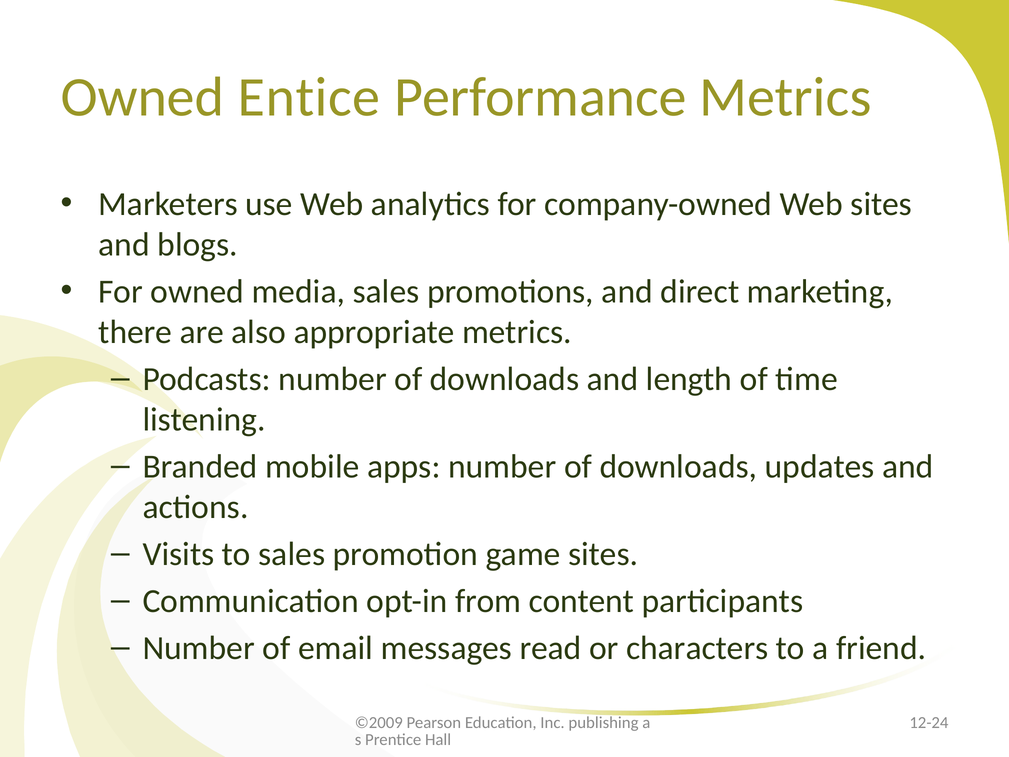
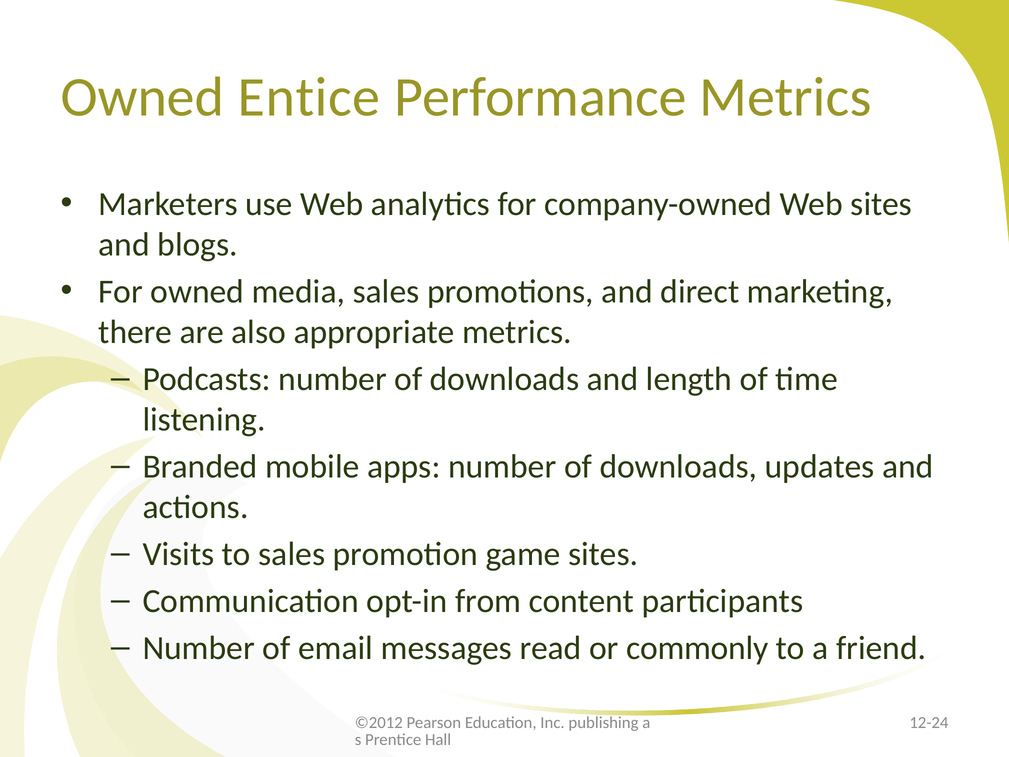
characters: characters -> commonly (697, 648)
©2009: ©2009 -> ©2012 (379, 723)
